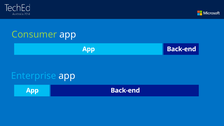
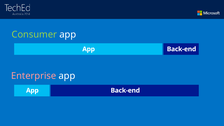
Enterprise colour: light blue -> pink (34, 76)
